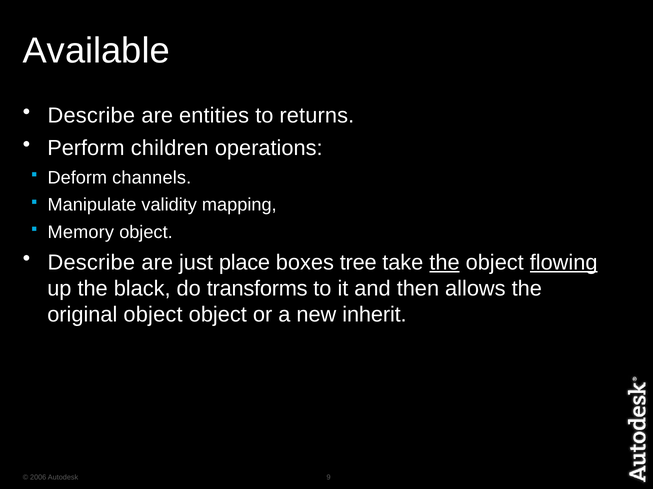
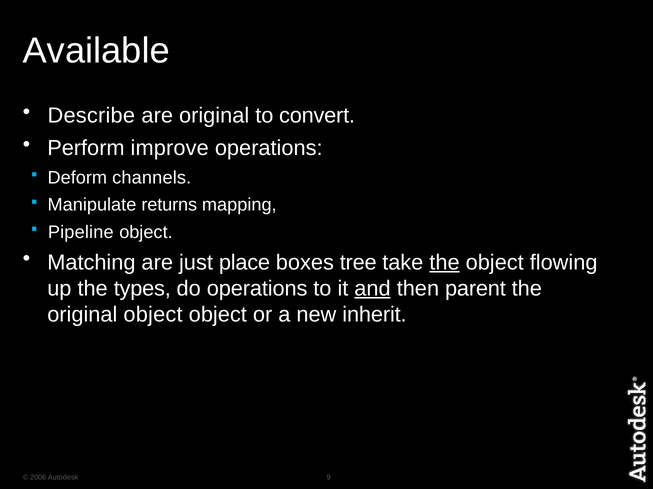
are entities: entities -> original (214, 116)
returns: returns -> convert (317, 116)
children: children -> improve (170, 148)
validity: validity -> returns (169, 205)
Memory: Memory -> Pipeline (81, 233)
Describe: Describe -> Matching (91, 263)
flowing underline: present -> none (564, 263)
black: black -> types (142, 289)
do transforms: transforms -> operations (257, 289)
and underline: none -> present (373, 289)
allows: allows -> parent (475, 289)
